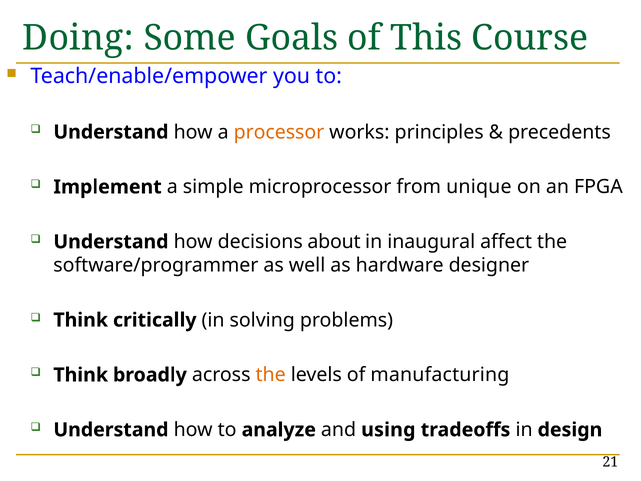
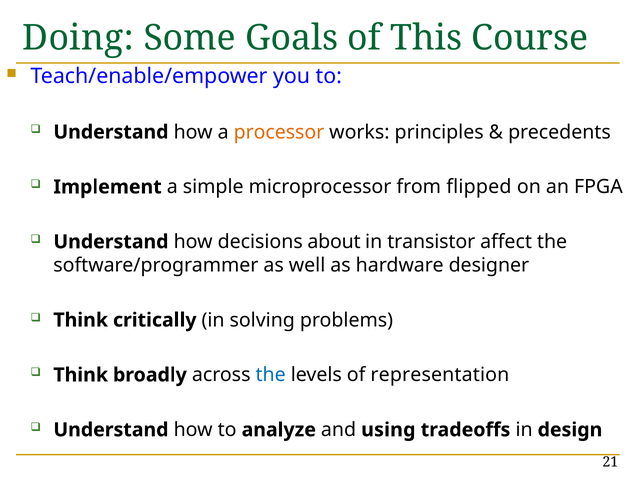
unique: unique -> flipped (479, 187)
inaugural: inaugural -> transistor (431, 242)
the colour: orange -> blue (271, 375)
manufacturing: manufacturing -> representation (440, 375)
